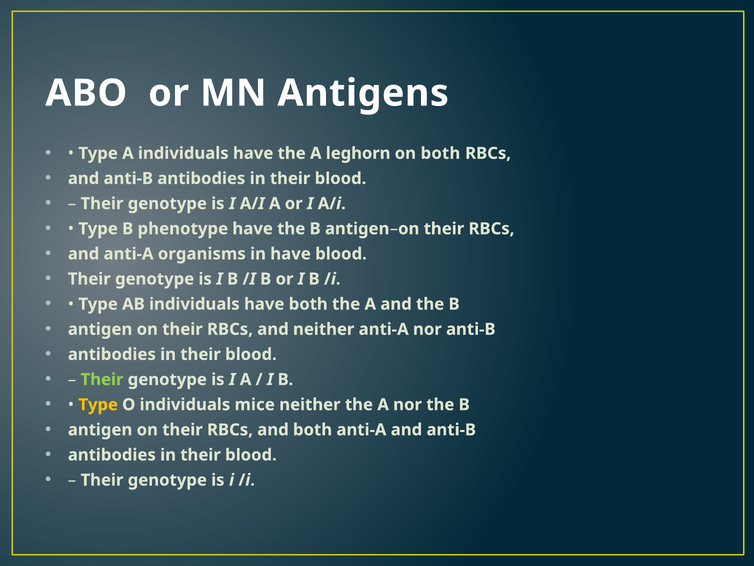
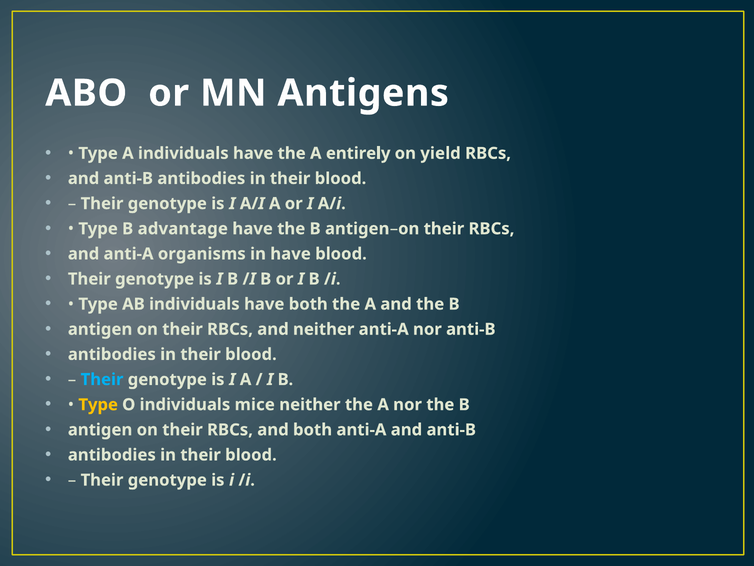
leghorn: leghorn -> entirely (358, 153)
on both: both -> yield (441, 153)
phenotype: phenotype -> advantage (183, 229)
Their colour: light green -> light blue (102, 379)
